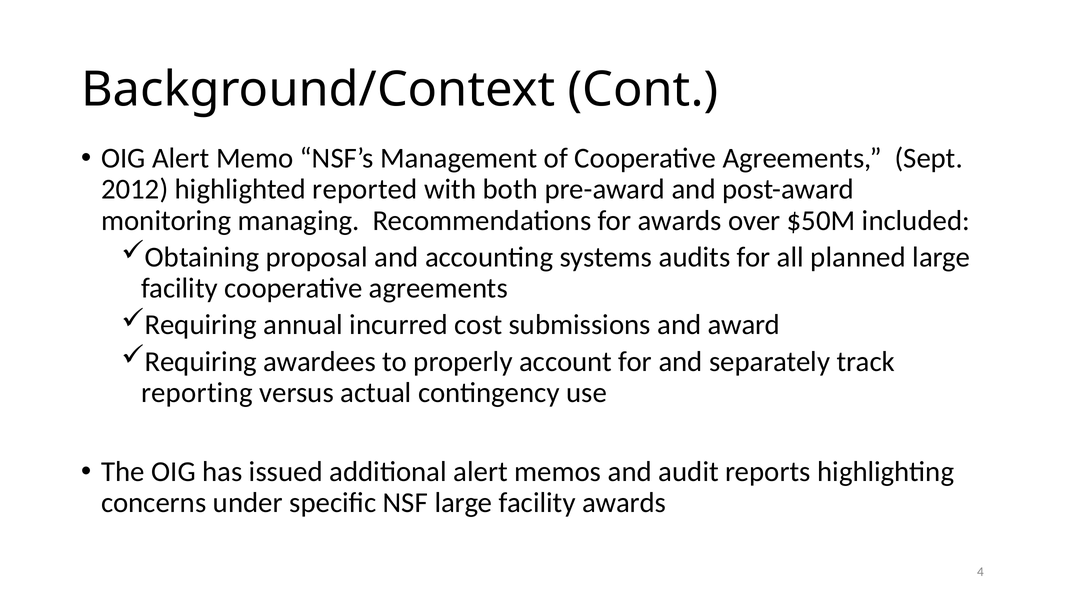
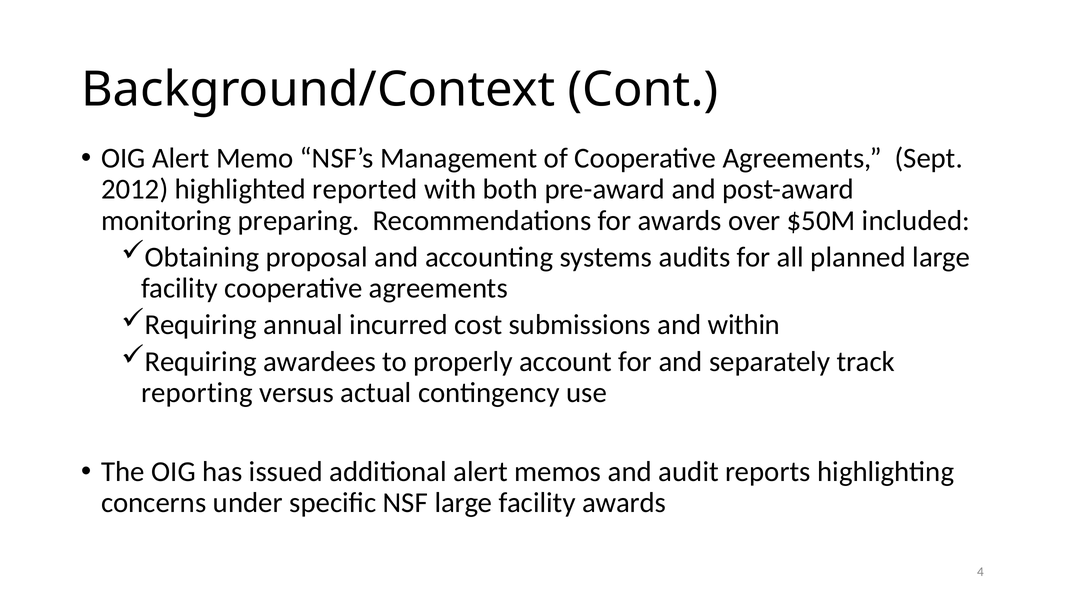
managing: managing -> preparing (299, 221)
award: award -> within (744, 325)
